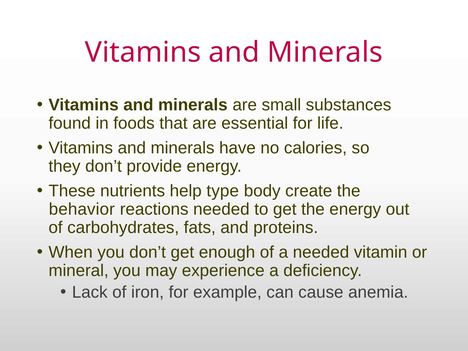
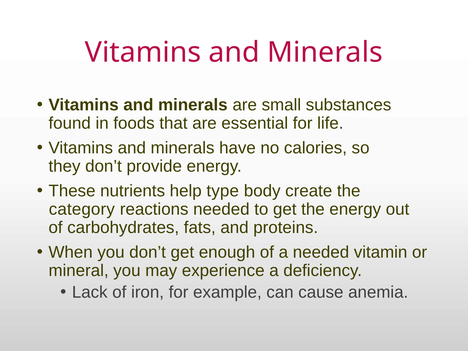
behavior: behavior -> category (82, 209)
